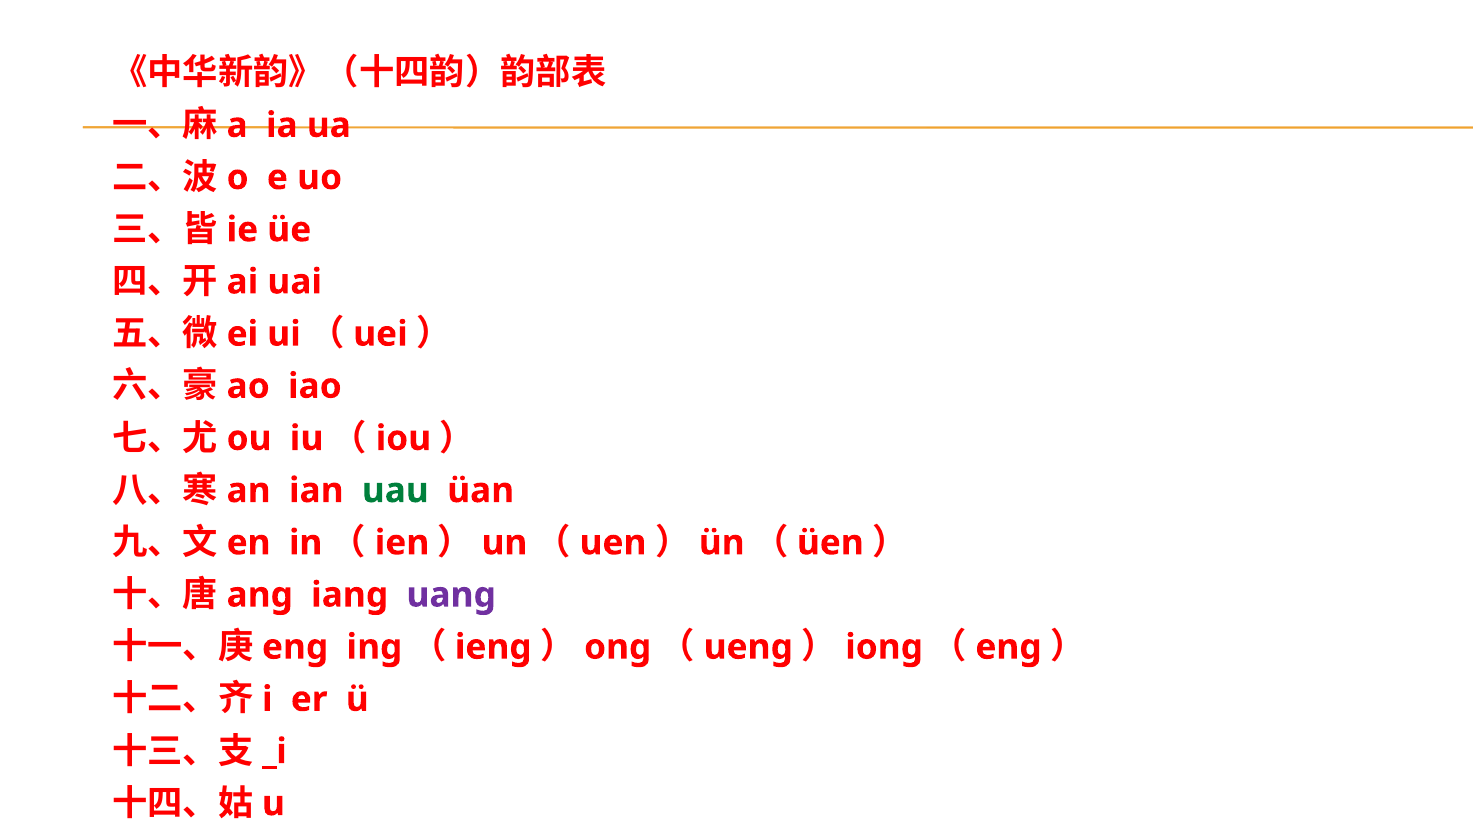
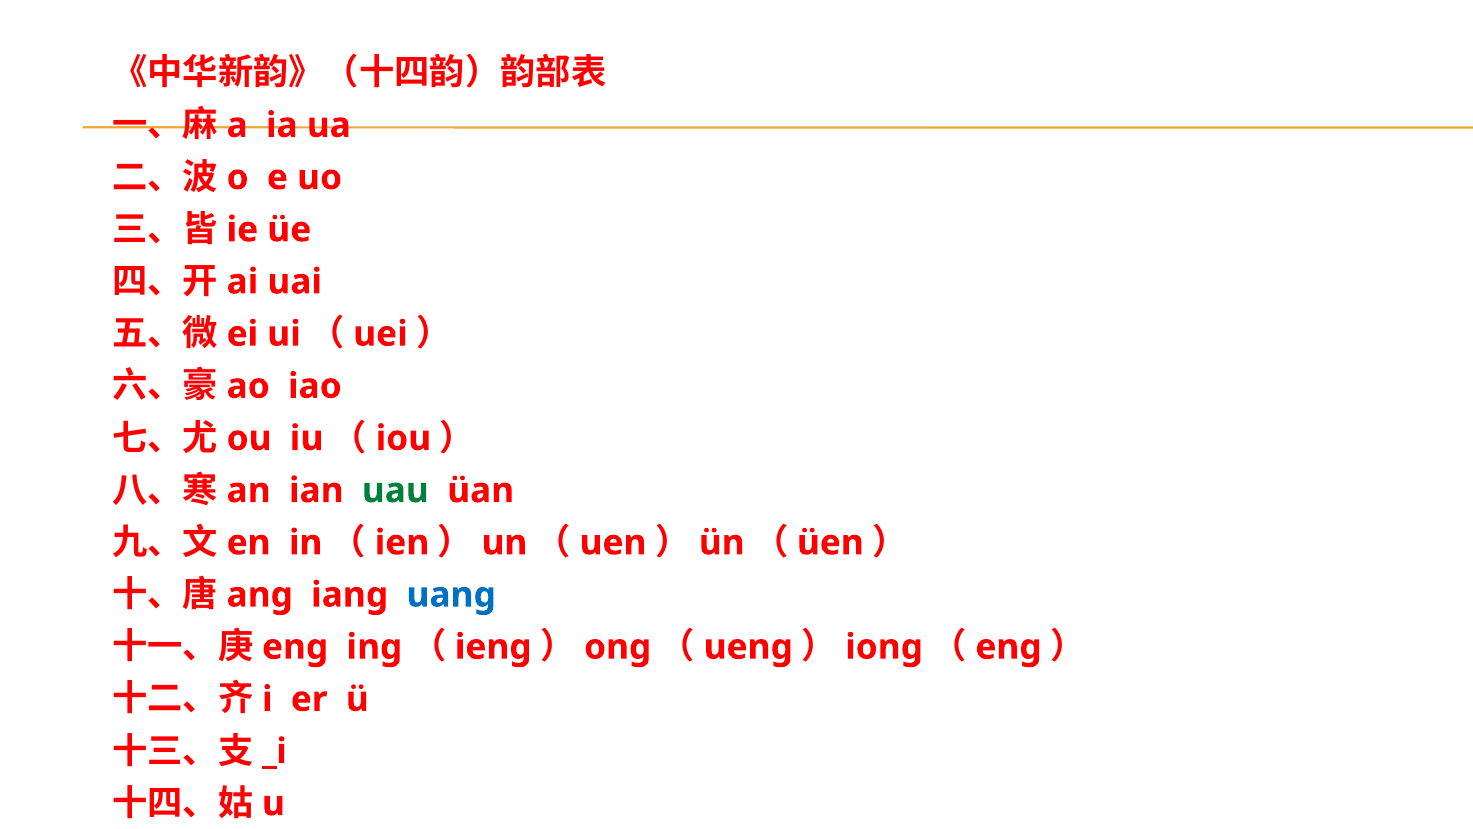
uang colour: purple -> blue (451, 595)
